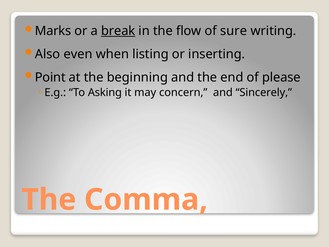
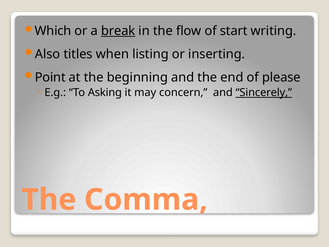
Marks: Marks -> Which (53, 31)
sure: sure -> start (234, 31)
even: even -> titles (78, 54)
Sincerely underline: none -> present (264, 92)
